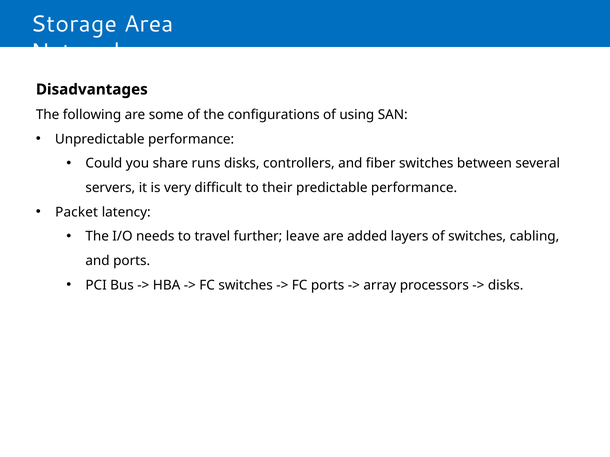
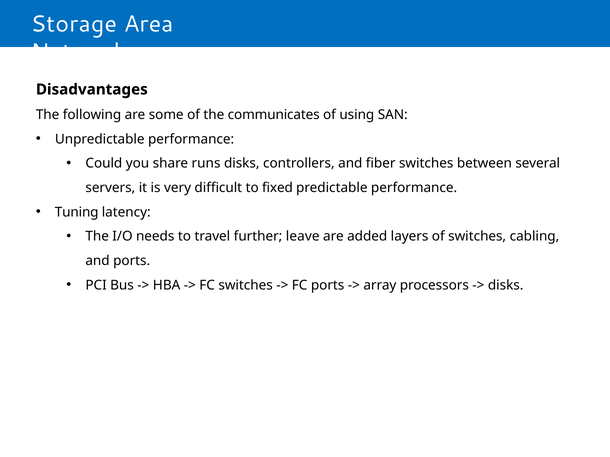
configurations: configurations -> communicates (274, 115)
their: their -> fixed (277, 188)
Packet: Packet -> Tuning (77, 212)
